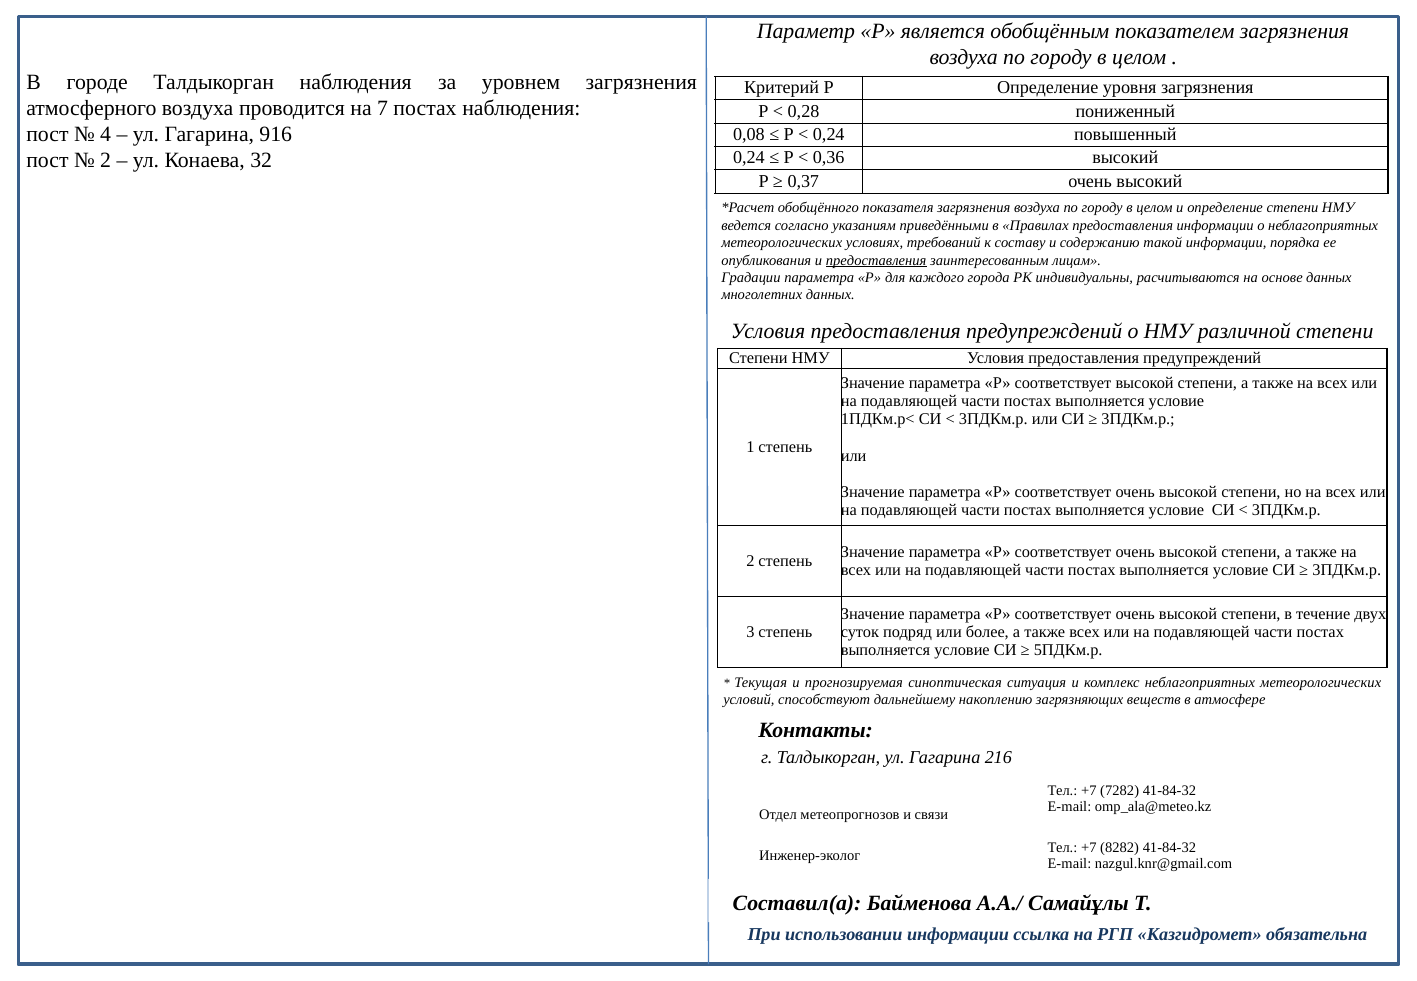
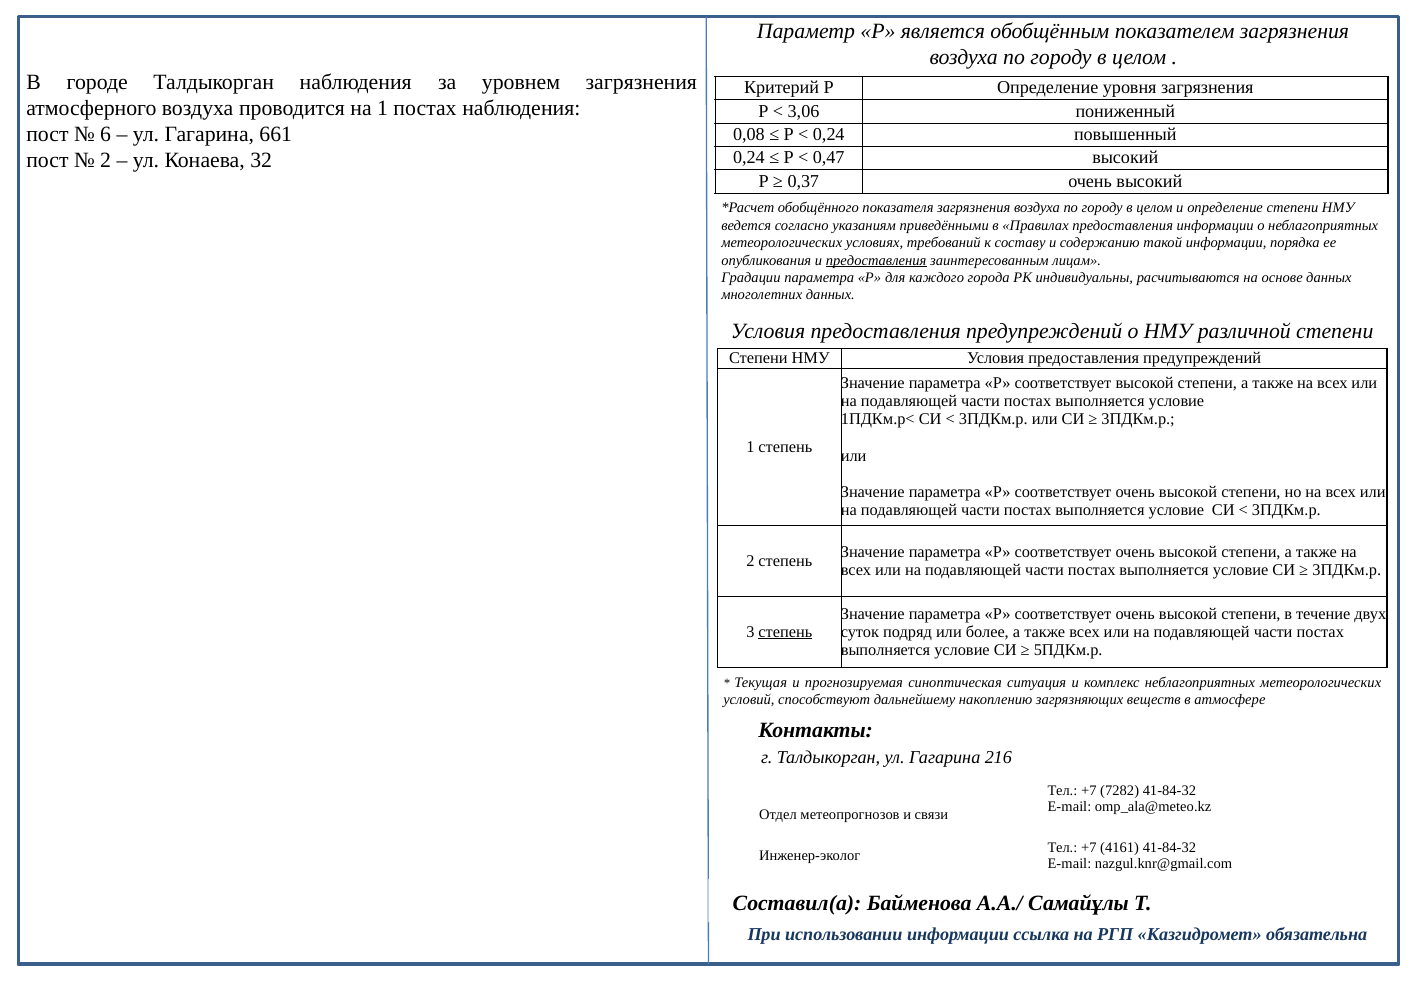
на 7: 7 -> 1 (383, 108)
0,28: 0,28 -> 3,06 (804, 111)
4: 4 -> 6 (106, 135)
916: 916 -> 661 (276, 135)
0,36: 0,36 -> 0,47 (829, 158)
степень underline: none -> present (785, 632)
8282: 8282 -> 4161 (1120, 847)
